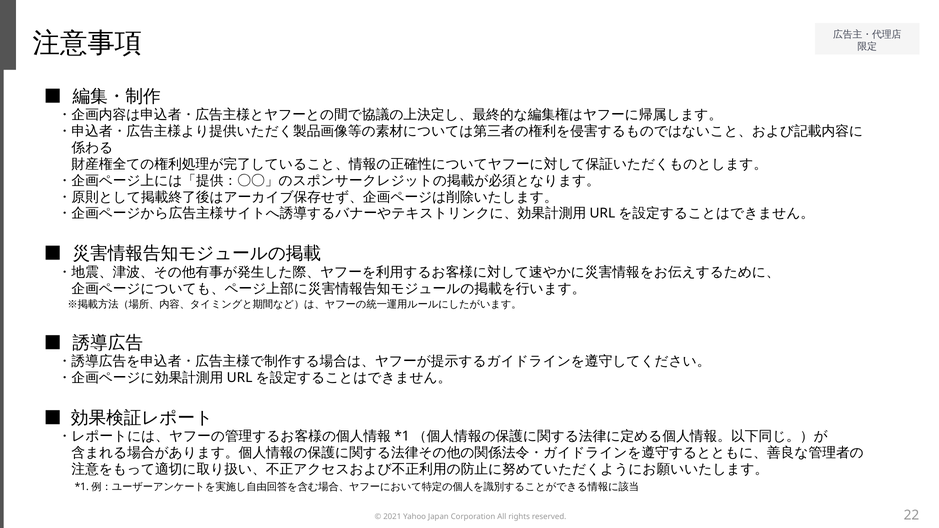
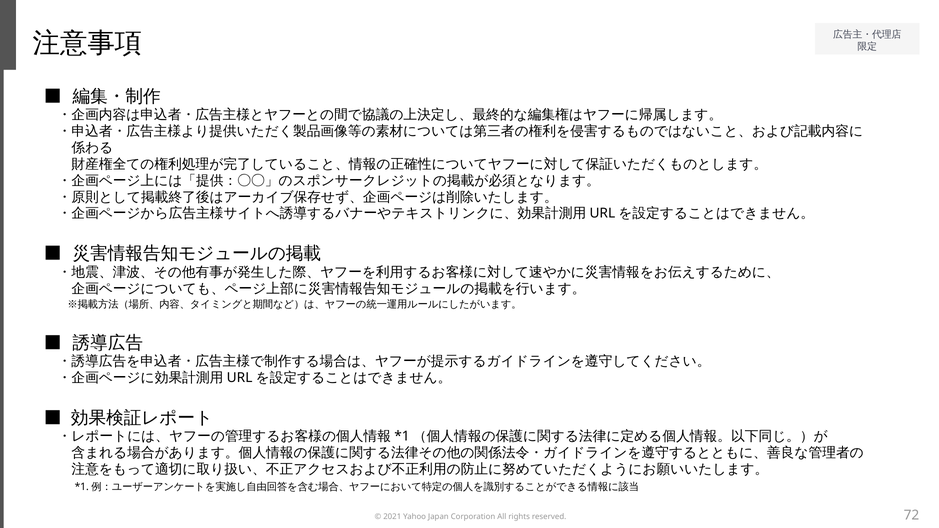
22: 22 -> 72 (911, 515)
